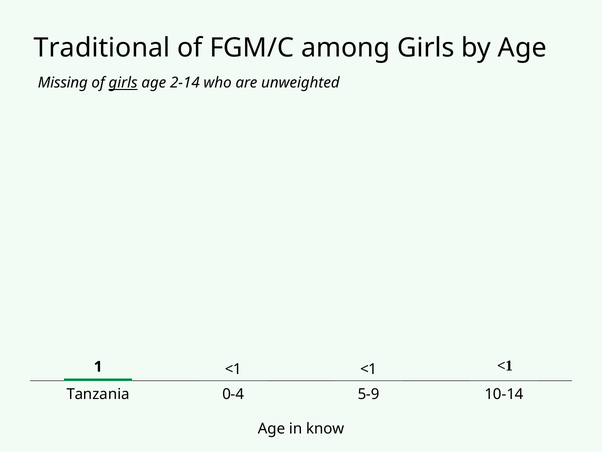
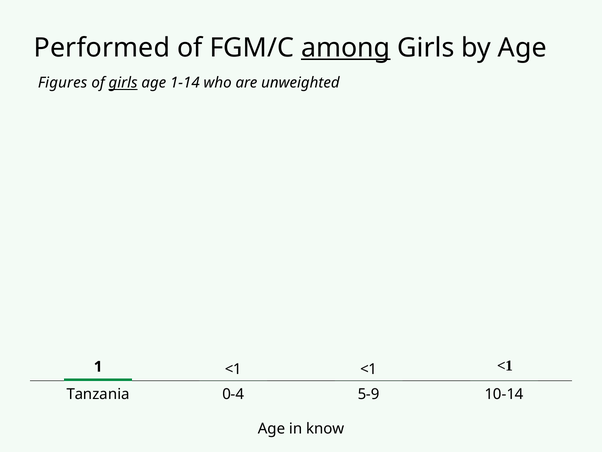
Traditional: Traditional -> Performed (102, 48)
among underline: none -> present (346, 48)
Missing: Missing -> Figures (63, 83)
2-14: 2-14 -> 1-14 (185, 83)
